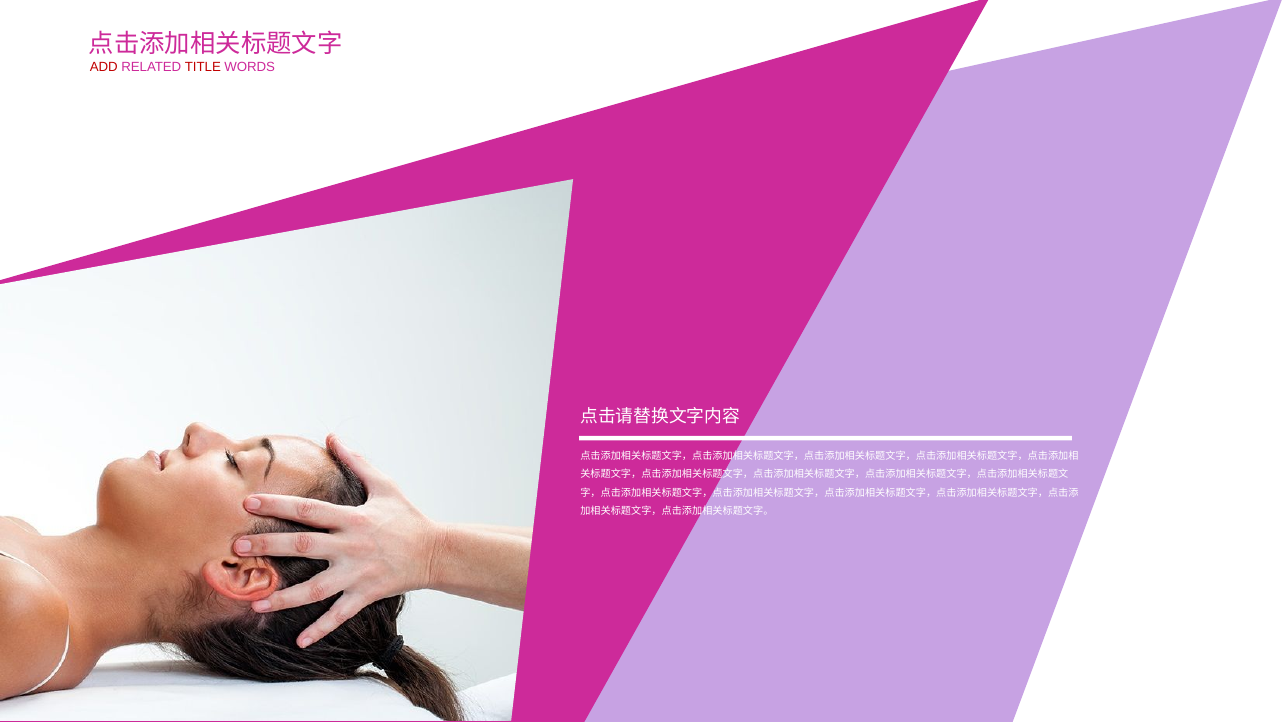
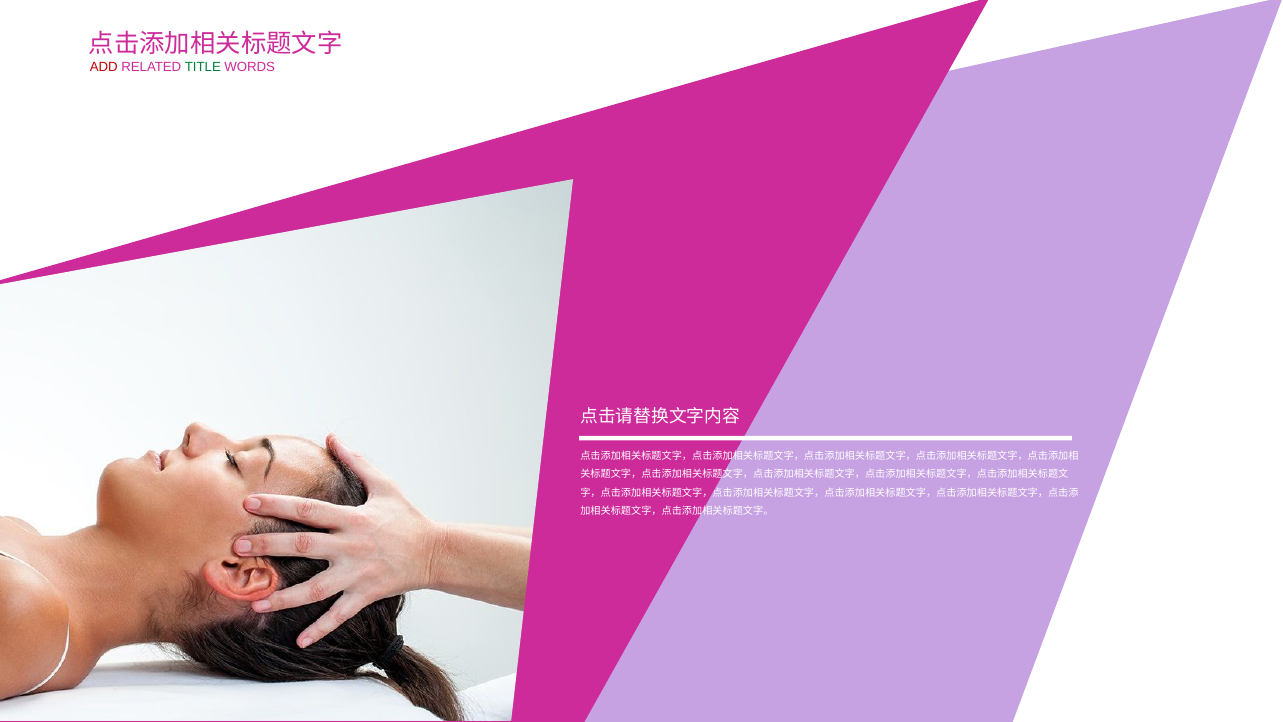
TITLE colour: red -> green (203, 67)
